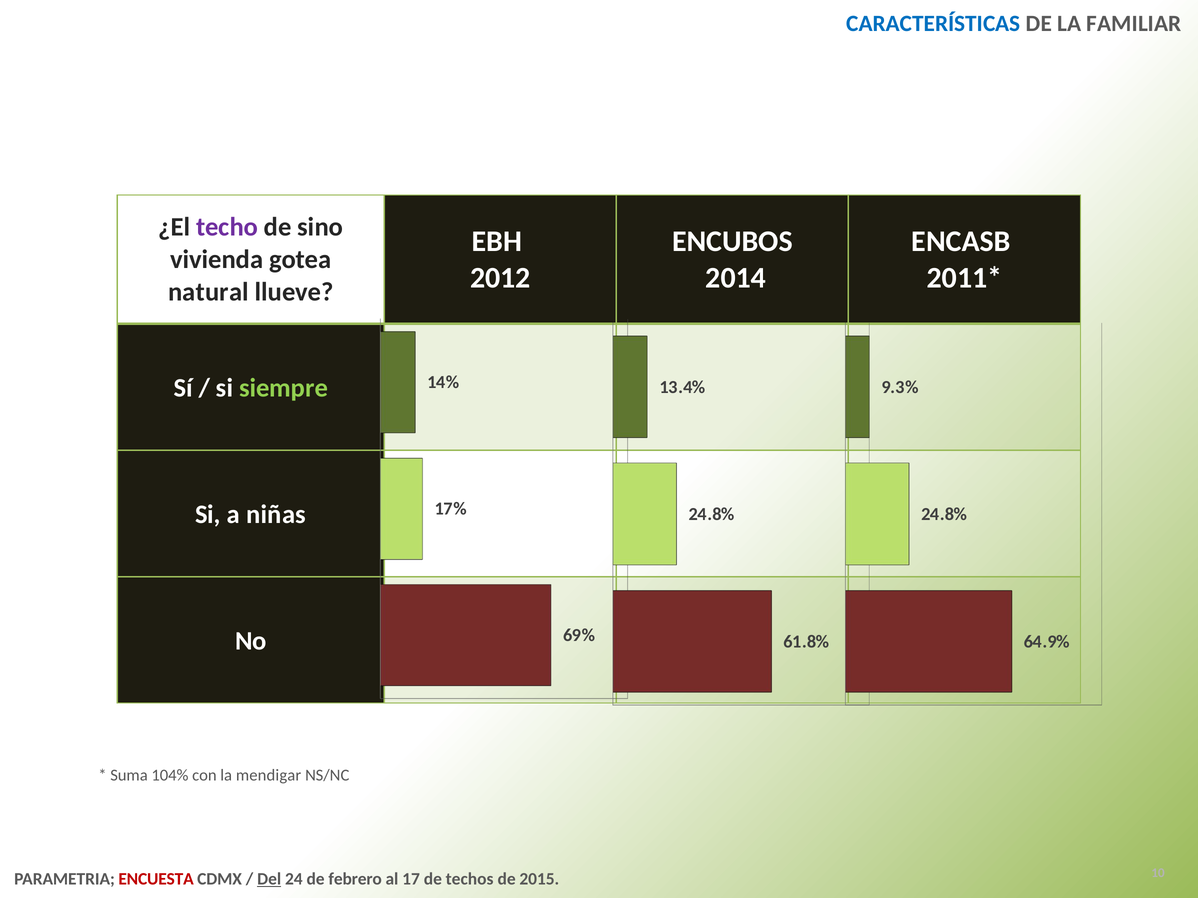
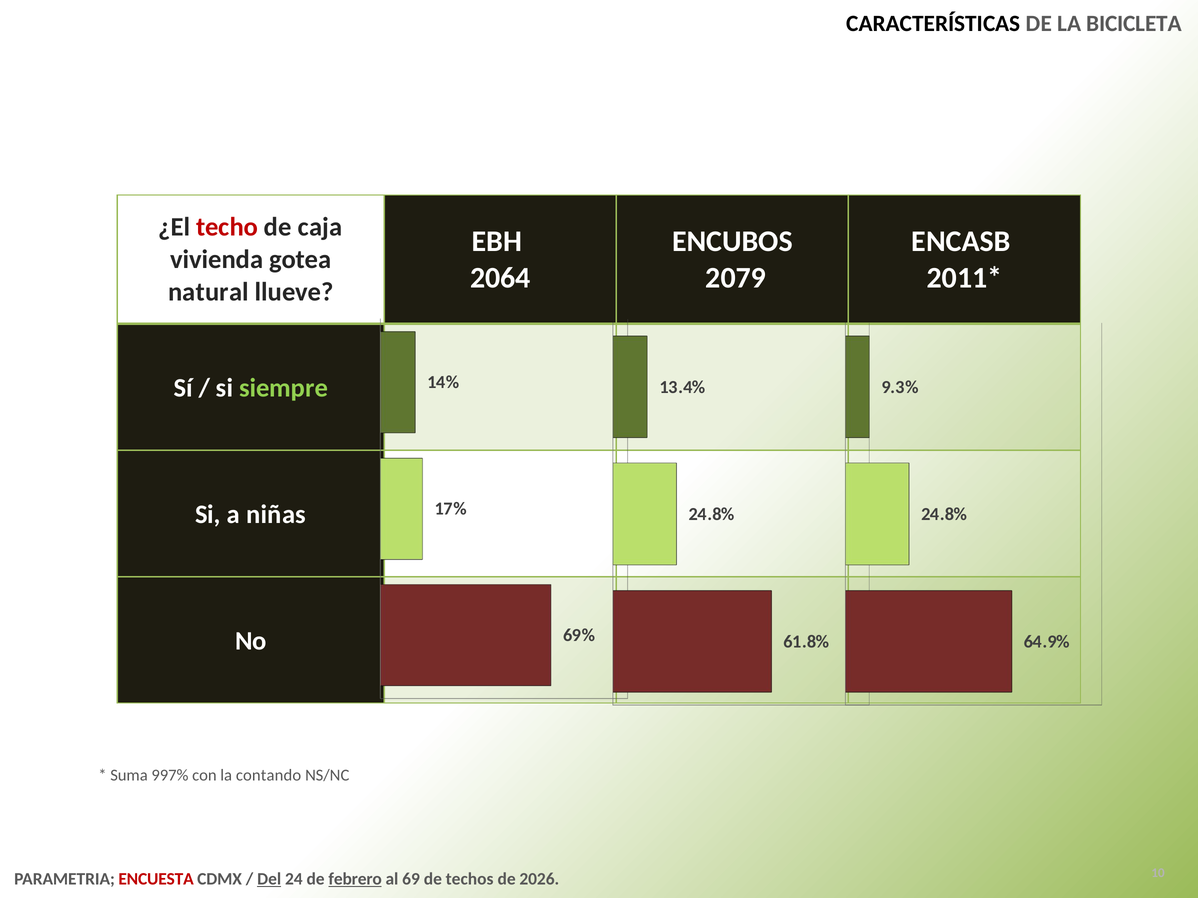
CARACTERÍSTICAS colour: blue -> black (933, 24)
FAMILIAR: FAMILIAR -> BICICLETA (1134, 24)
techo colour: purple -> red (227, 227)
sino: sino -> caja (320, 227)
2012: 2012 -> 2064 (500, 278)
2014: 2014 -> 2079 (736, 278)
104%: 104% -> 997% (170, 776)
mendigar: mendigar -> contando (269, 776)
febrero underline: none -> present (355, 880)
17: 17 -> 69 (411, 880)
2015: 2015 -> 2026 (539, 880)
